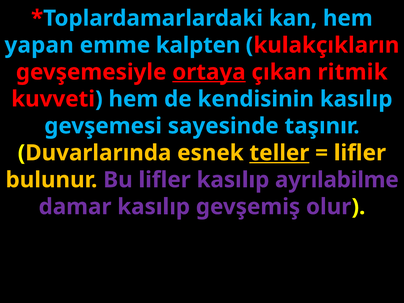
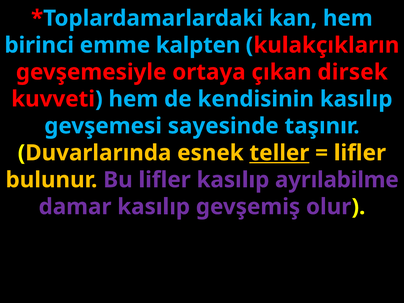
yapan: yapan -> birinci (39, 45)
ortaya underline: present -> none (209, 72)
ritmik: ritmik -> dirsek (353, 72)
